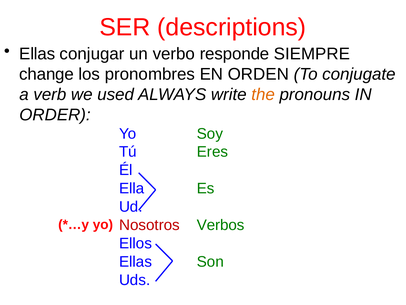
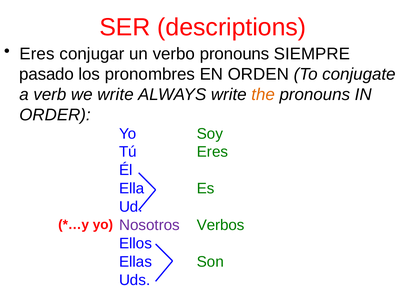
Ellas: Ellas -> Eres (37, 54)
verbo responde: responde -> pronouns (235, 54)
change: change -> pasado (47, 74)
we used: used -> write (116, 95)
Nosotros colour: red -> purple (149, 225)
